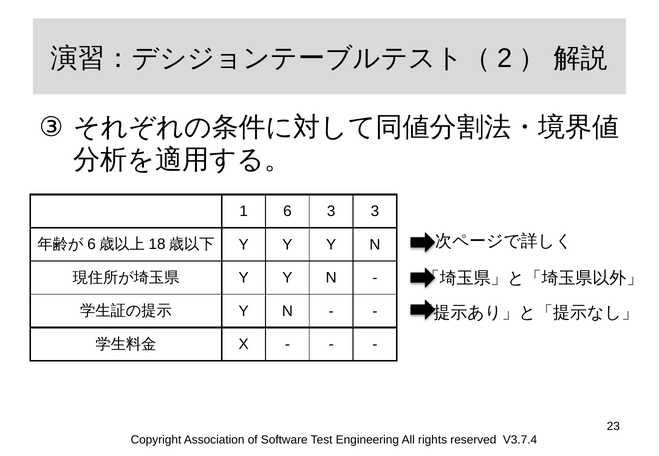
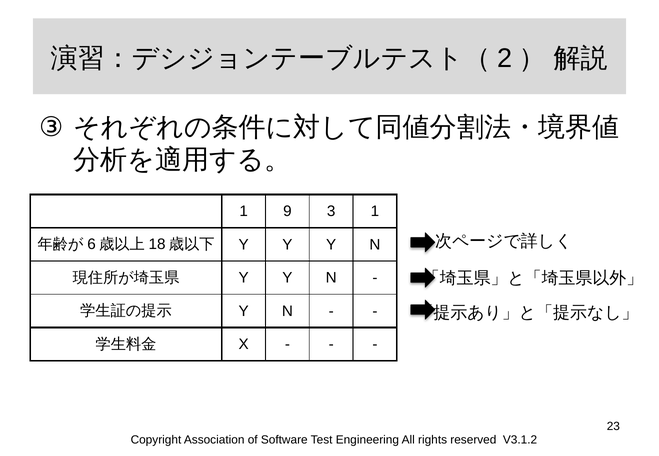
6: 6 -> 9 (287, 211)
3 3: 3 -> 1 (375, 211)
V3.7.4: V3.7.4 -> V3.1.2 (520, 440)
